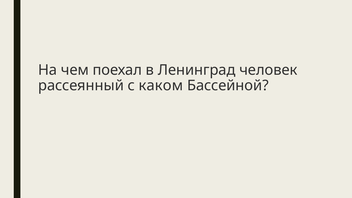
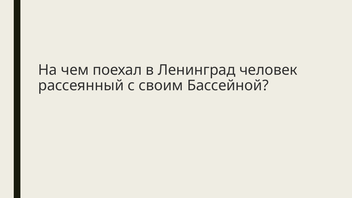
каком: каком -> своим (161, 86)
